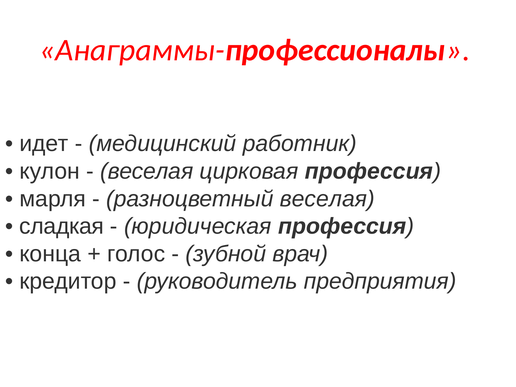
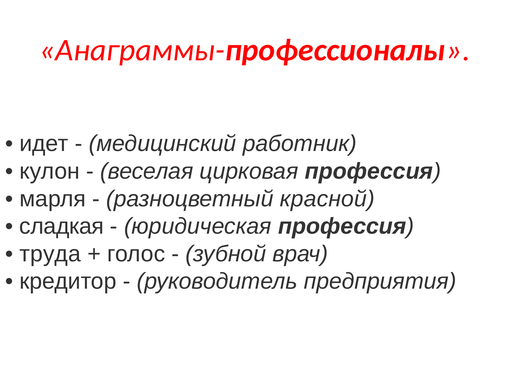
разноцветный веселая: веселая -> красной (327, 199)
конца: конца -> труда (50, 254)
